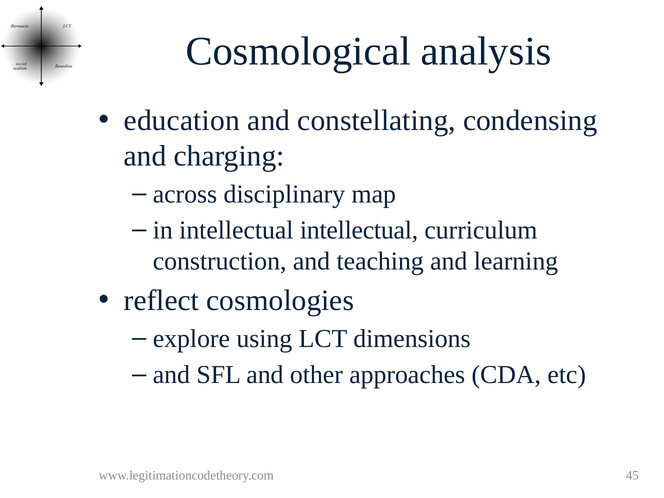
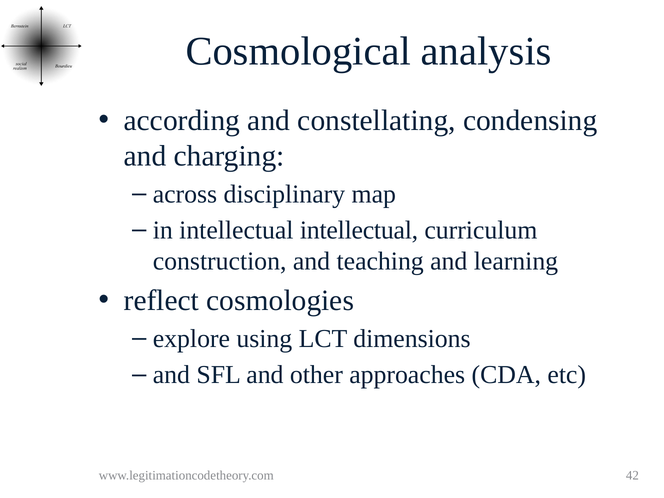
education: education -> according (182, 120)
45: 45 -> 42 (632, 476)
